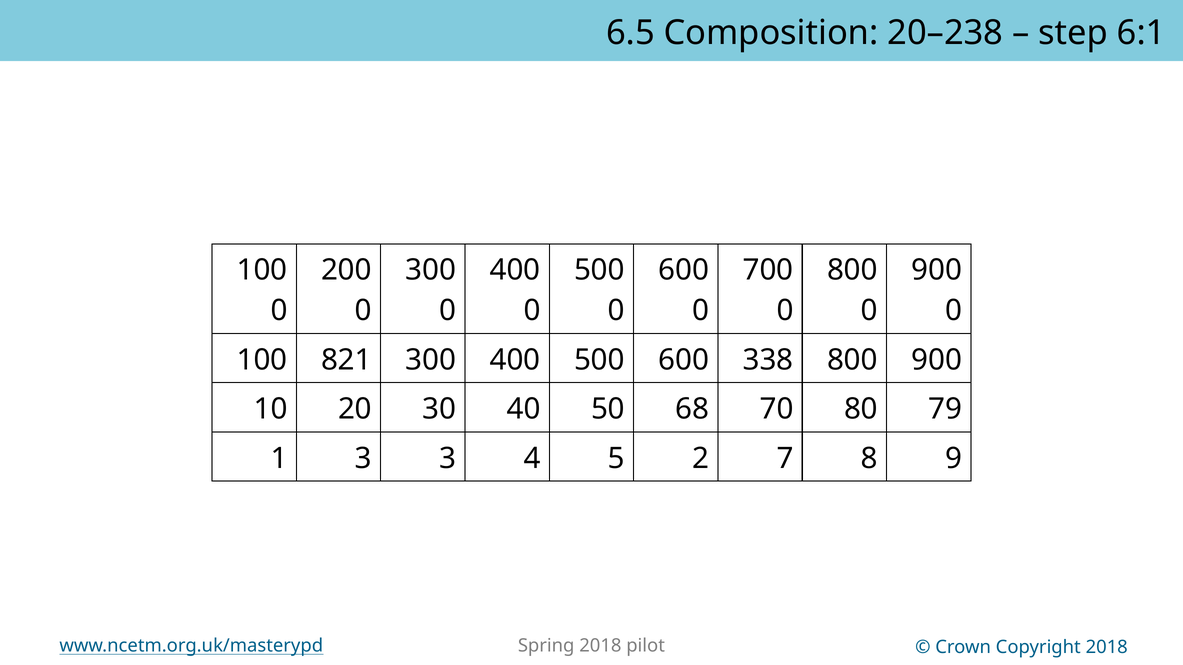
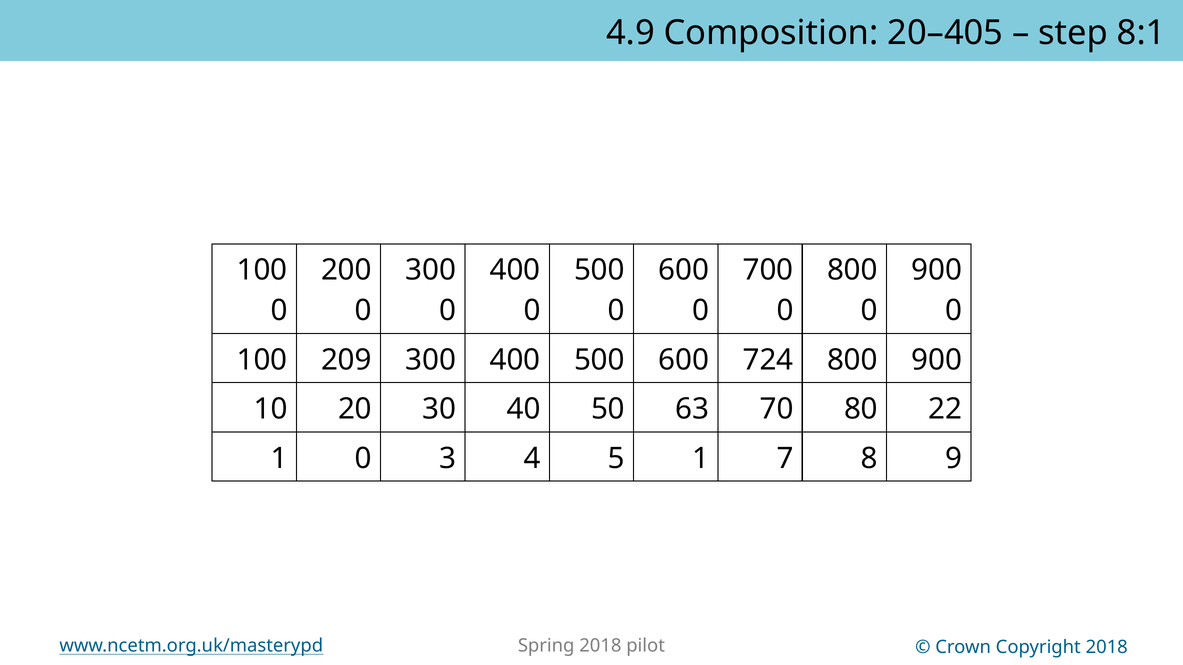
6.5: 6.5 -> 4.9 (630, 33)
20–238: 20–238 -> 20–405 (945, 33)
6:1: 6:1 -> 8:1 (1141, 33)
821: 821 -> 209 (346, 360)
338: 338 -> 724 (768, 360)
68: 68 -> 63 (692, 409)
79: 79 -> 22 (945, 409)
1 3: 3 -> 0 (363, 459)
5 2: 2 -> 1 (701, 459)
